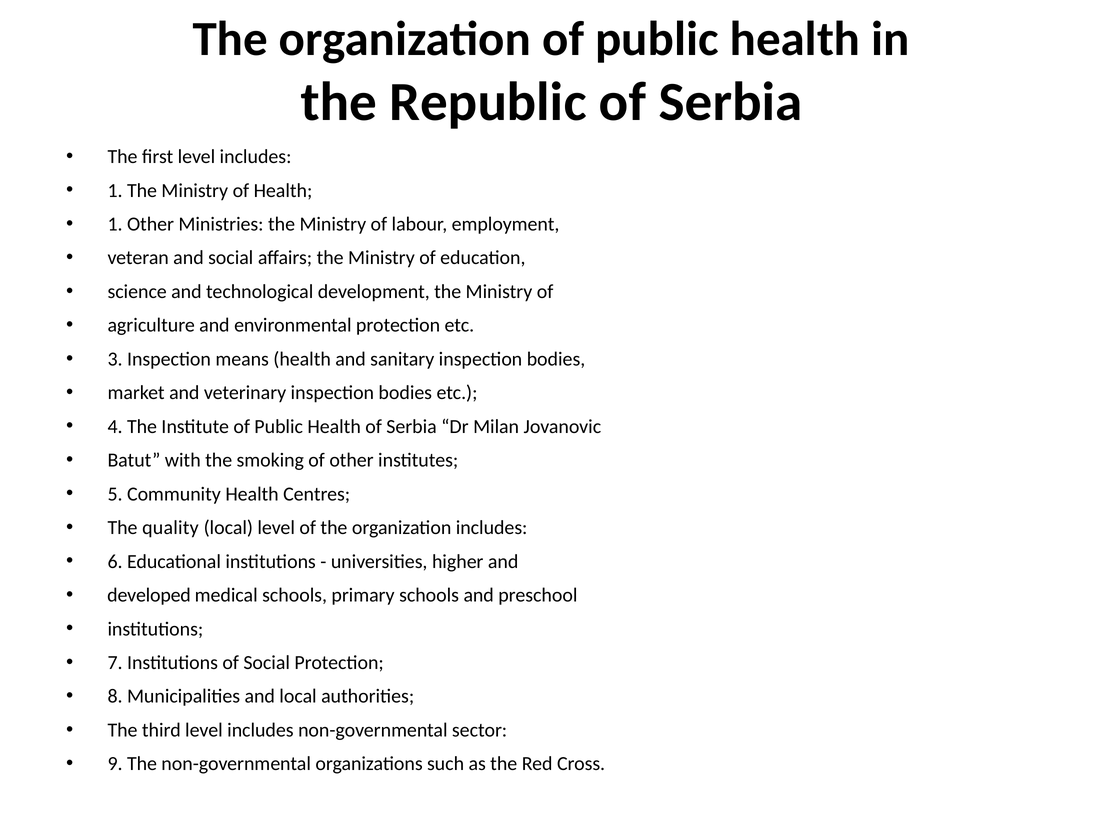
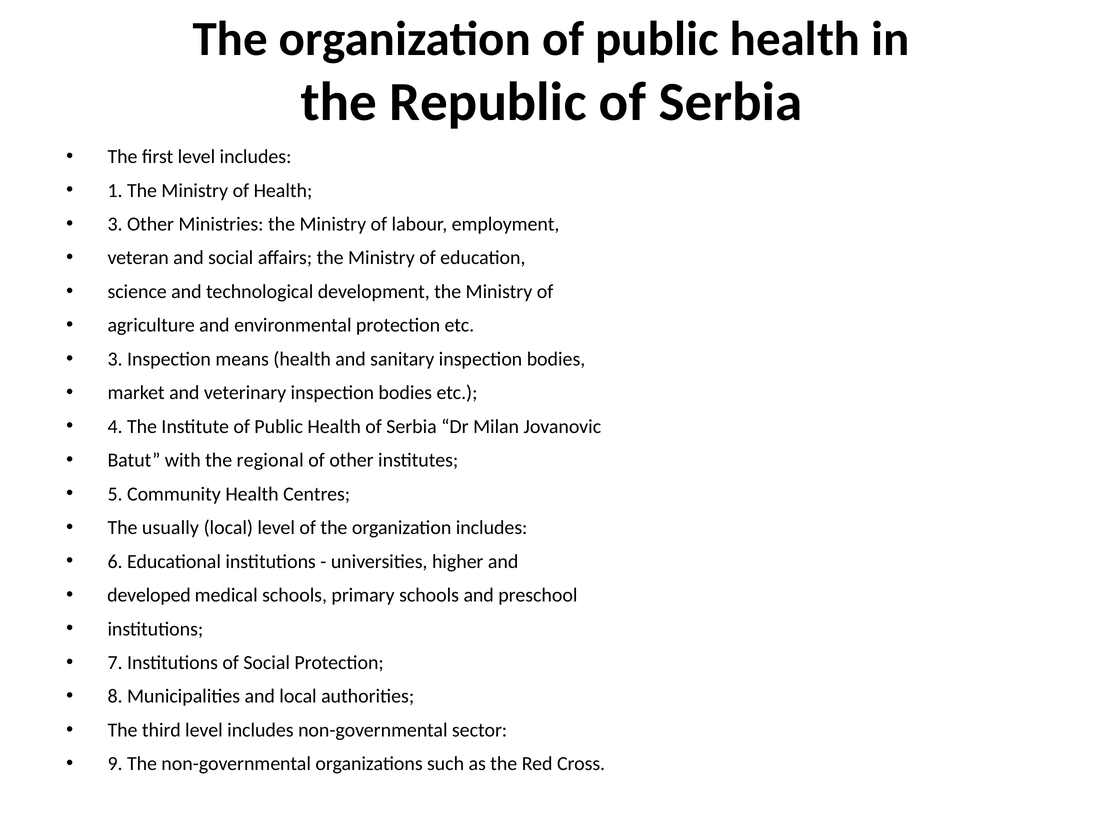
1: 1 -> 3 (115, 224)
smoking: smoking -> regional (270, 460)
quality: quality -> usually (170, 528)
